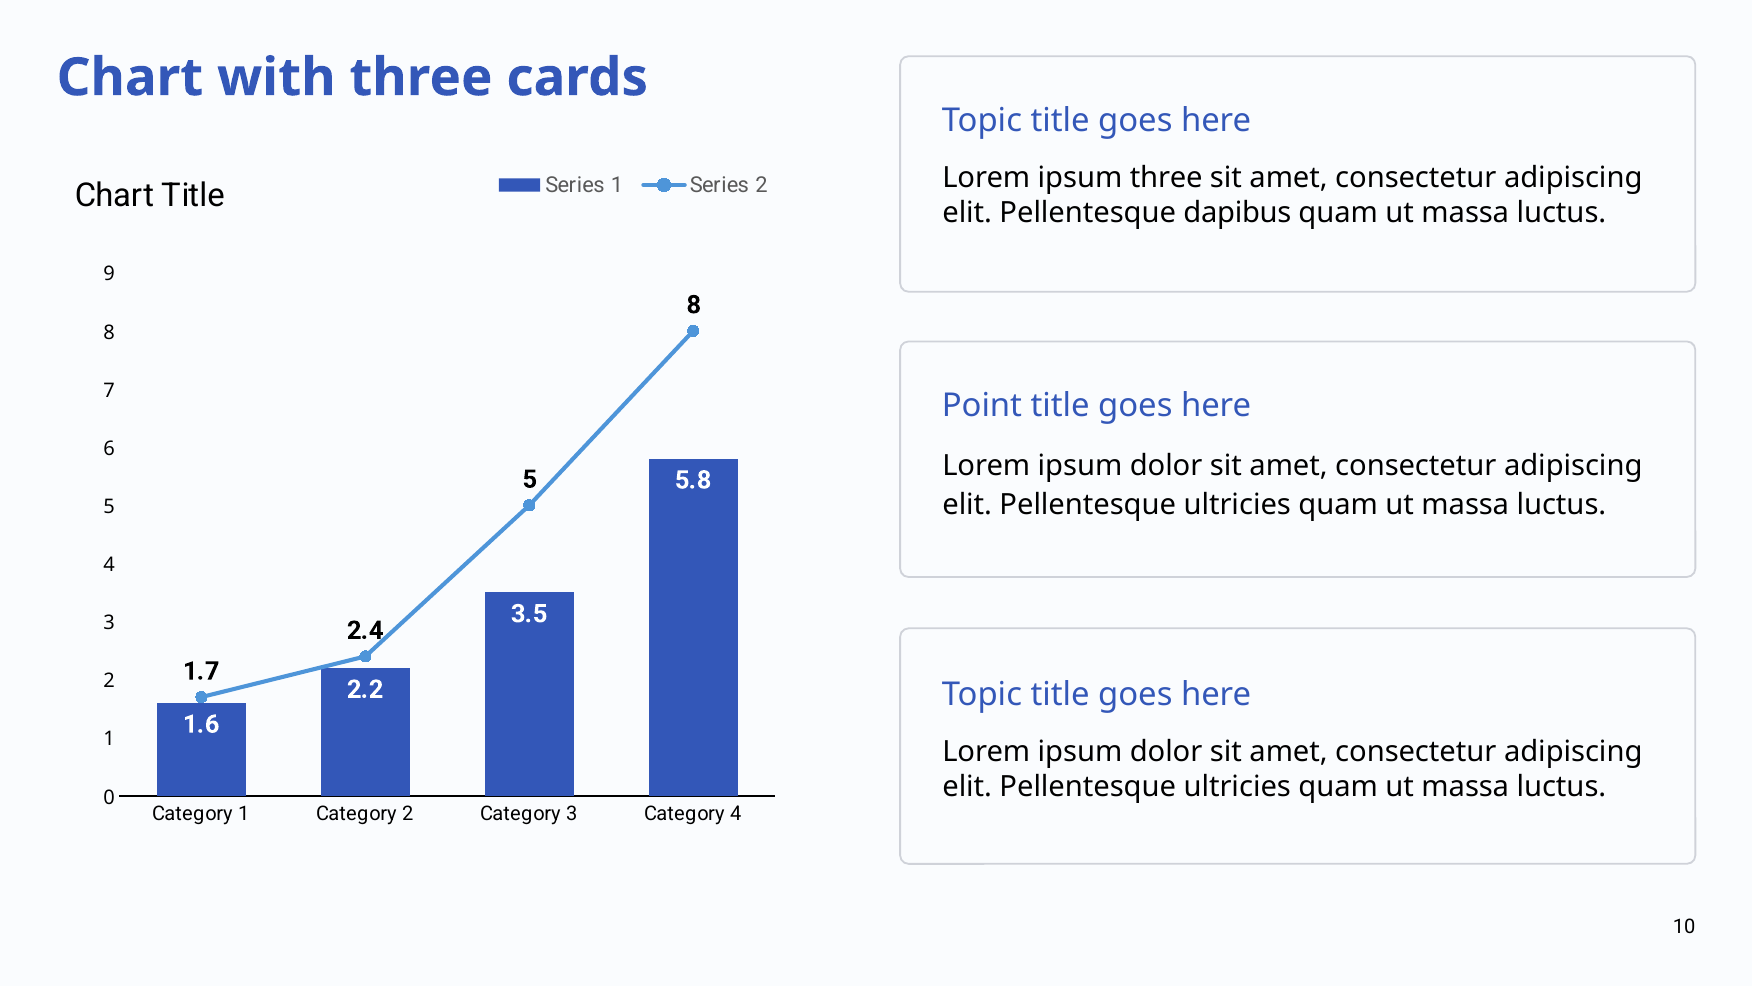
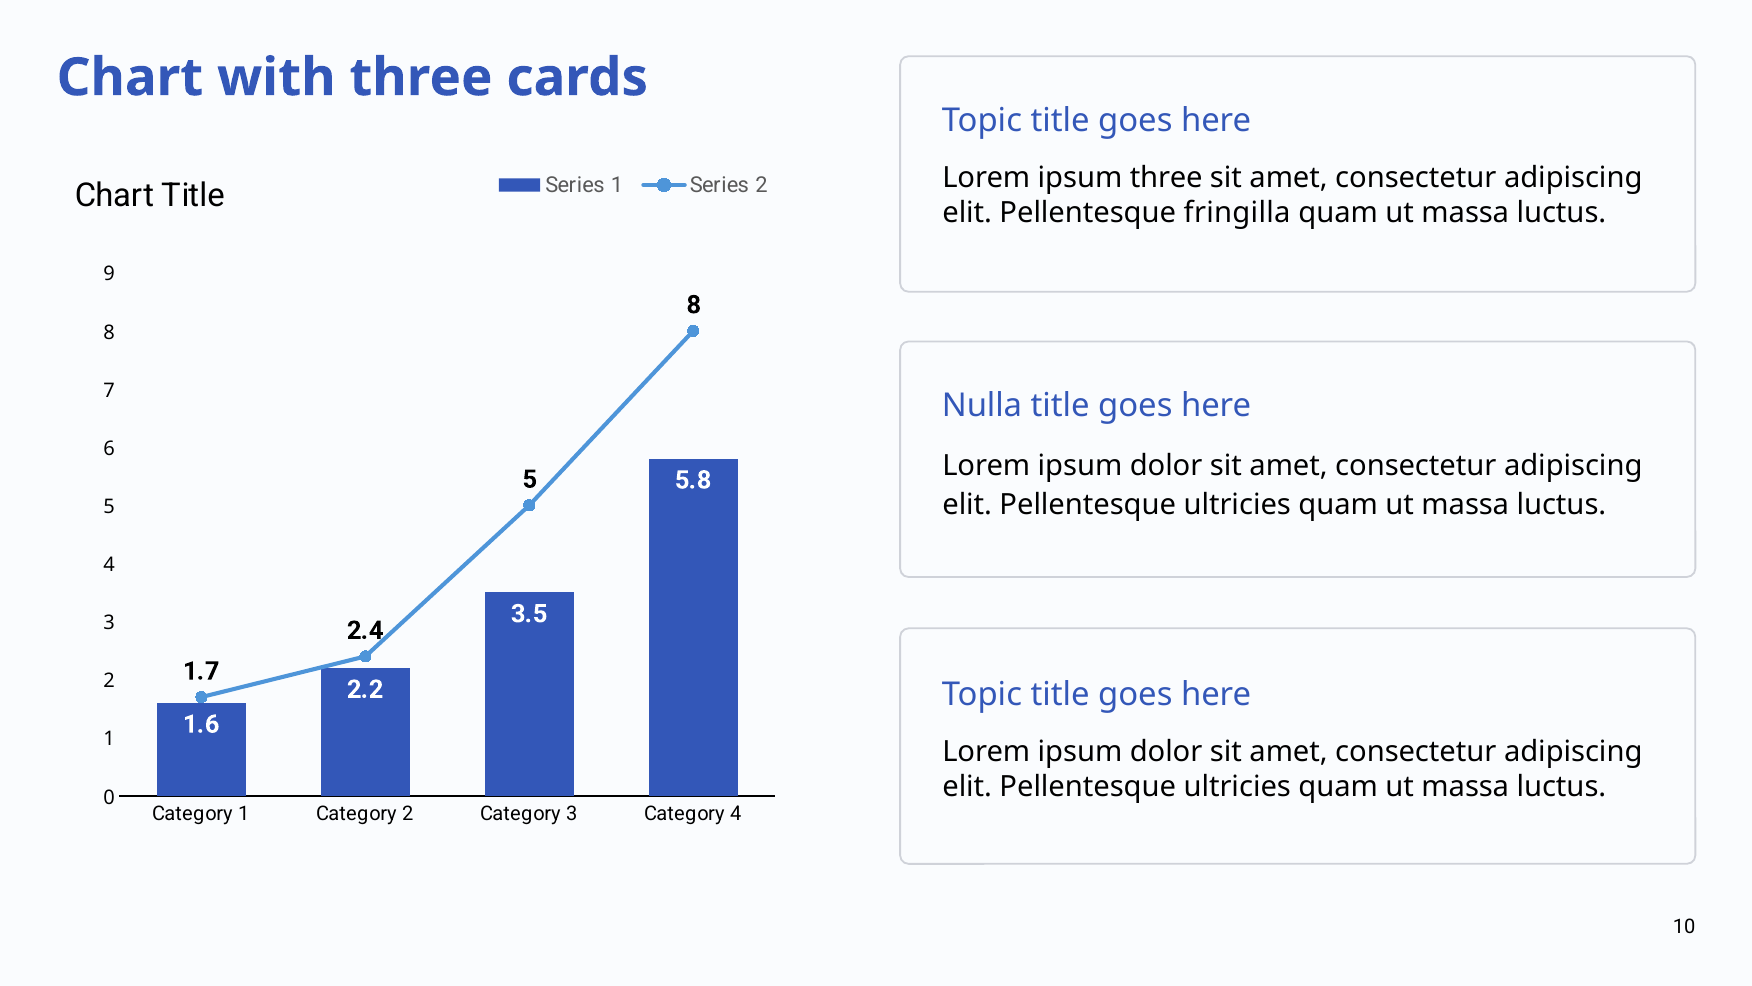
dapibus: dapibus -> fringilla (1237, 213)
Point: Point -> Nulla (982, 406)
